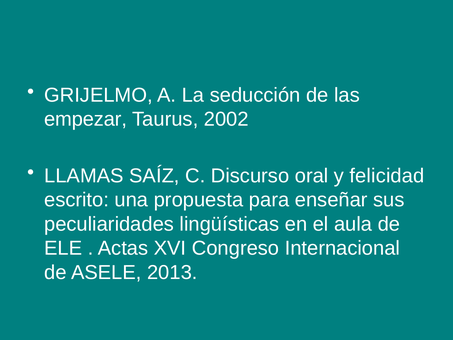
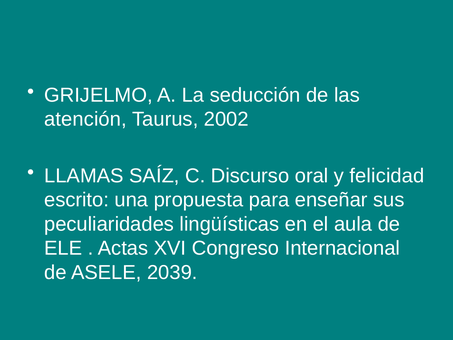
empezar: empezar -> atención (86, 119)
2013: 2013 -> 2039 (172, 272)
